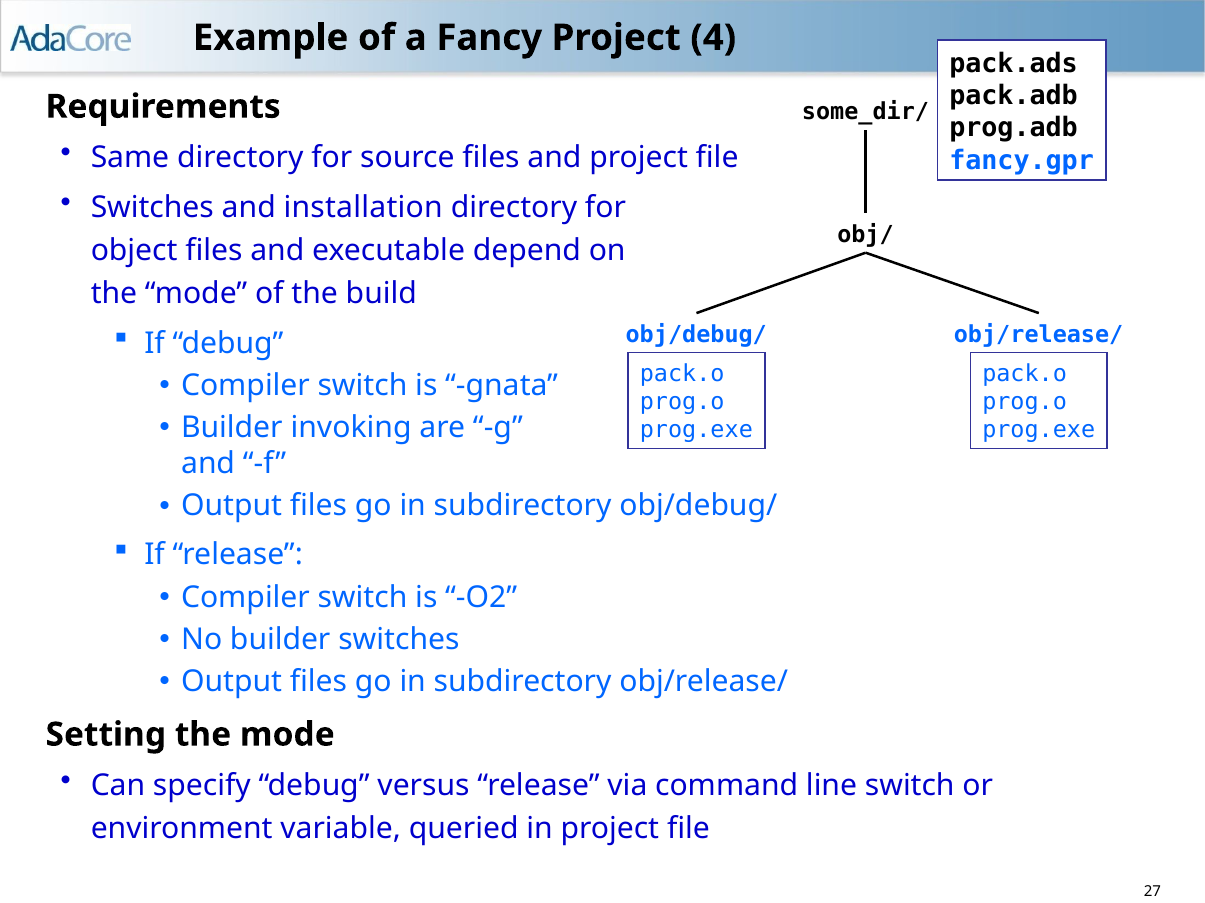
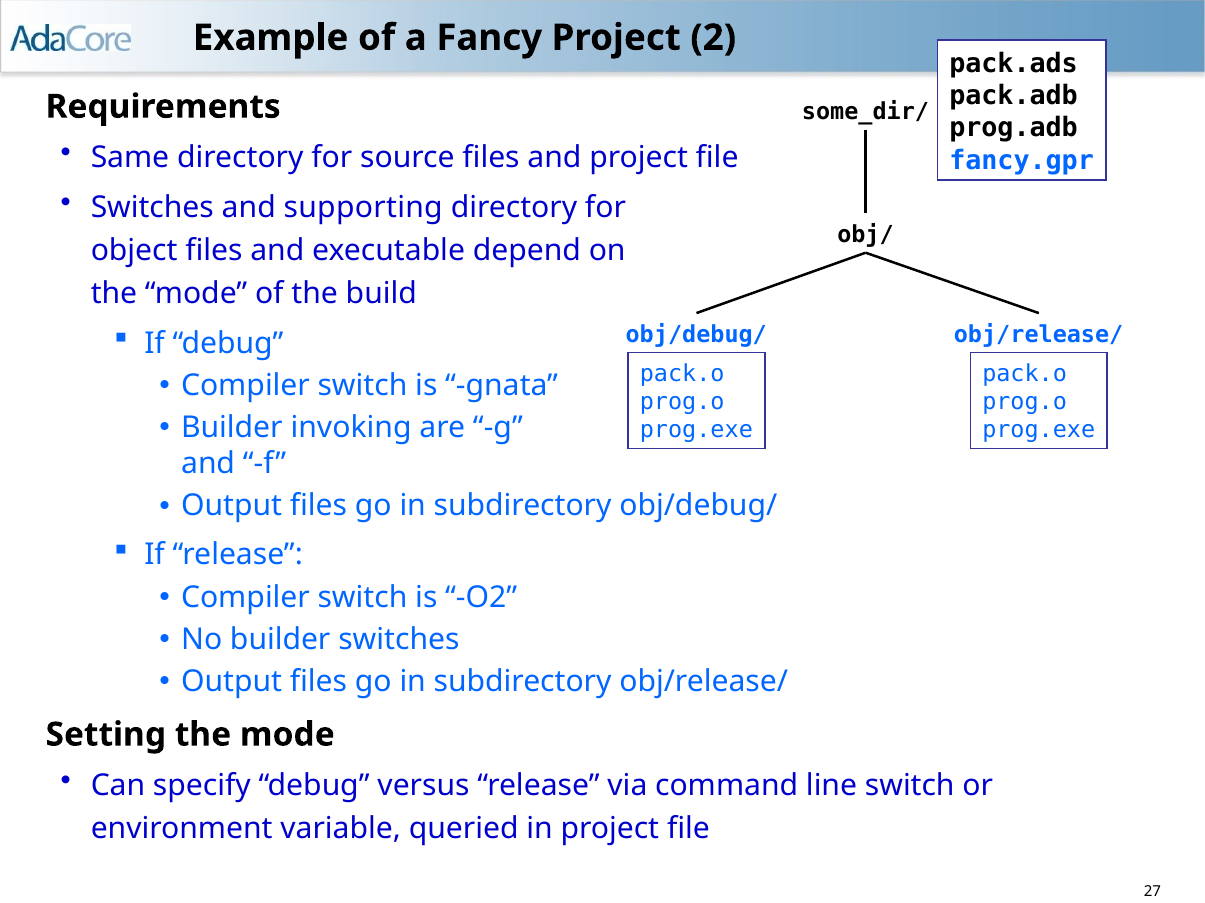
4: 4 -> 2 (713, 38)
installation: installation -> supporting (363, 207)
